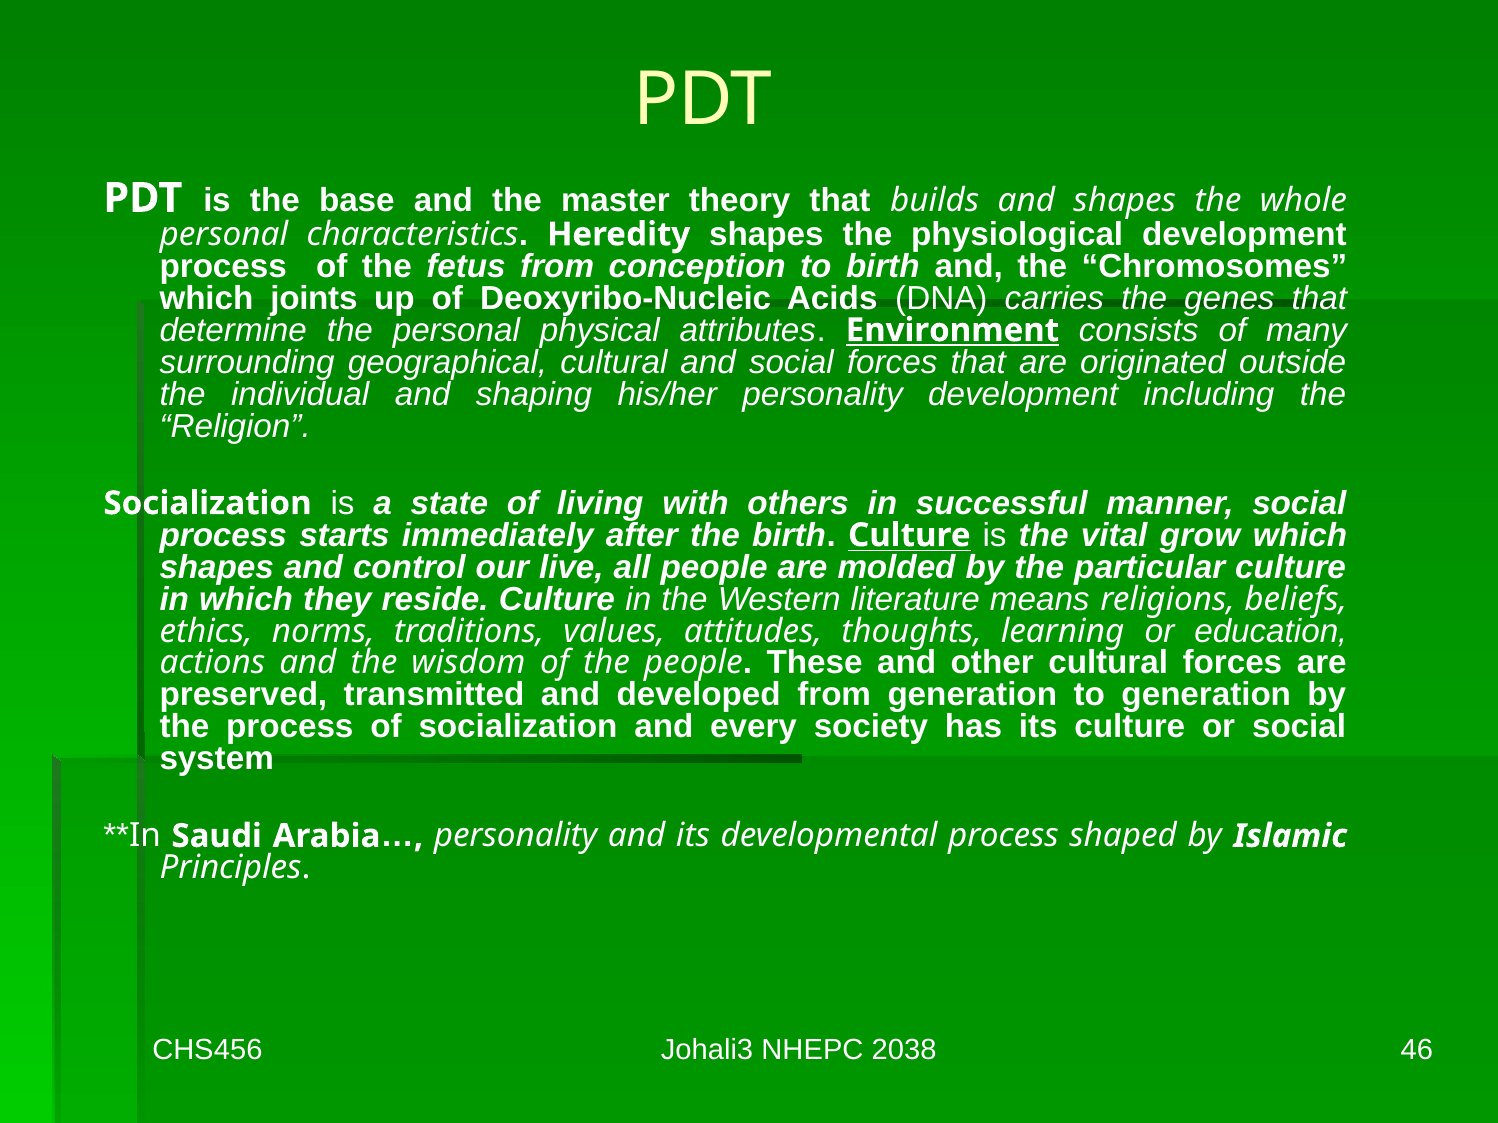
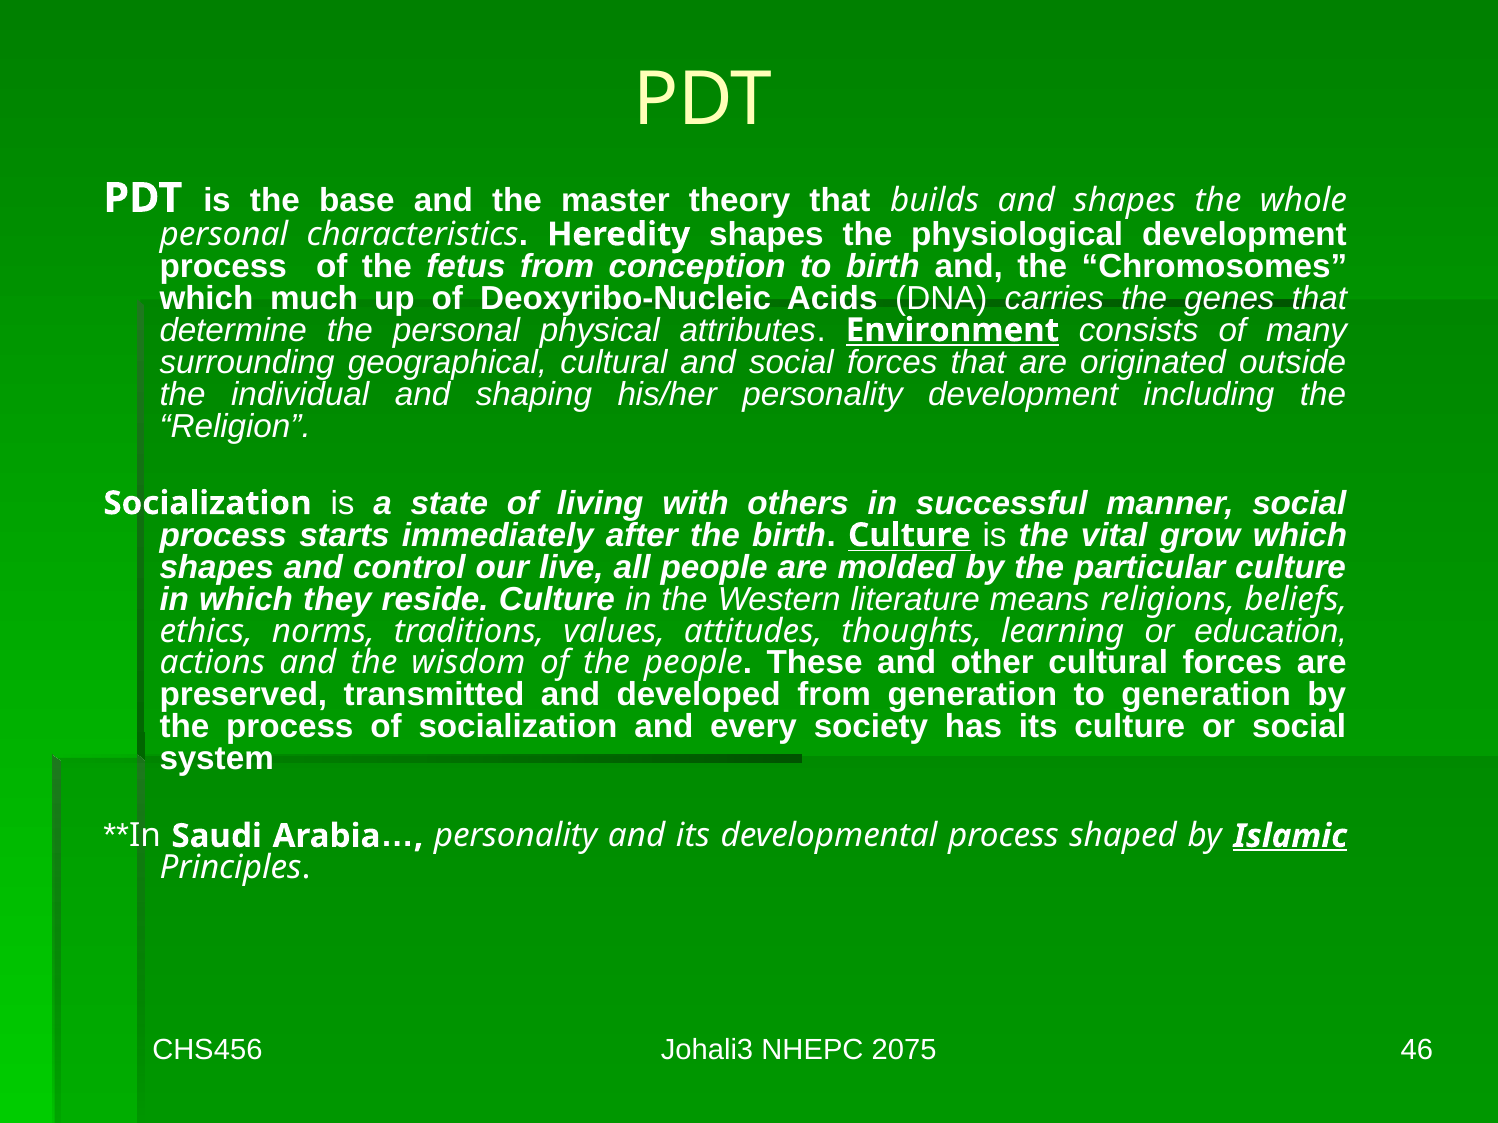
joints: joints -> much (314, 298)
Islamic underline: none -> present (1290, 836)
2038: 2038 -> 2075 (904, 1050)
